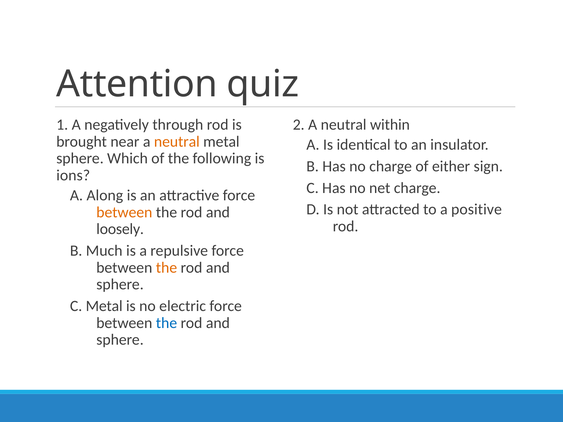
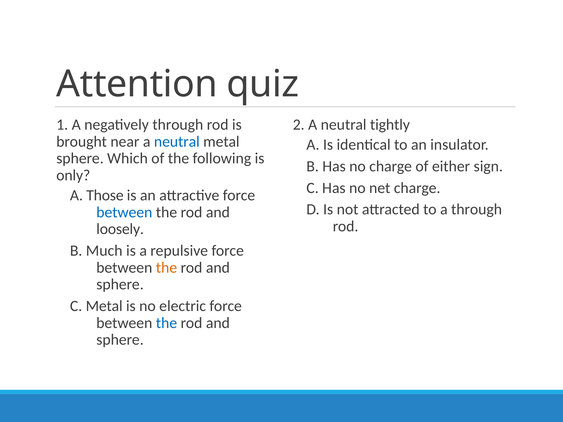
within: within -> tightly (390, 125)
neutral colour: orange -> blue (177, 142)
ions: ions -> only (73, 175)
Along: Along -> Those (105, 196)
a positive: positive -> through (477, 210)
between colour: orange -> blue (124, 212)
